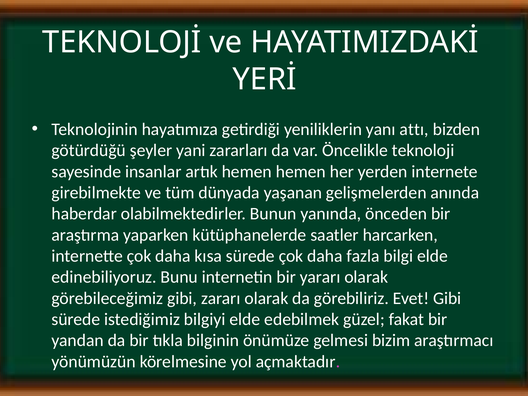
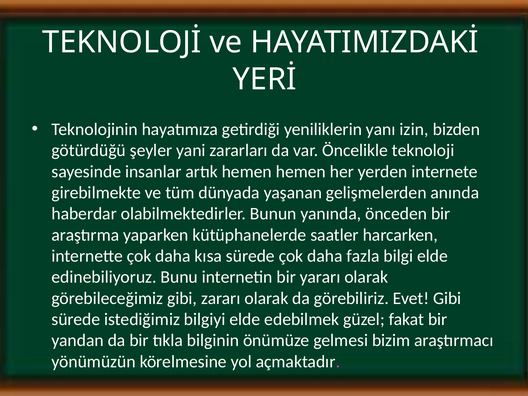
attı: attı -> izin (414, 129)
